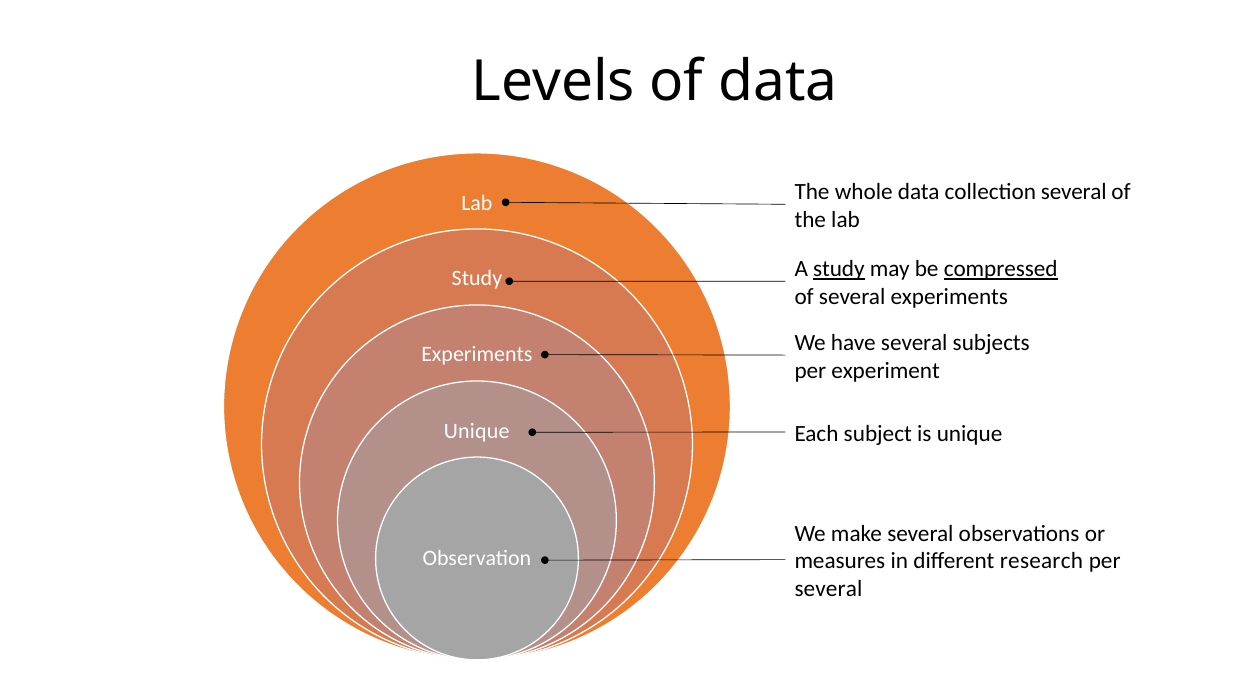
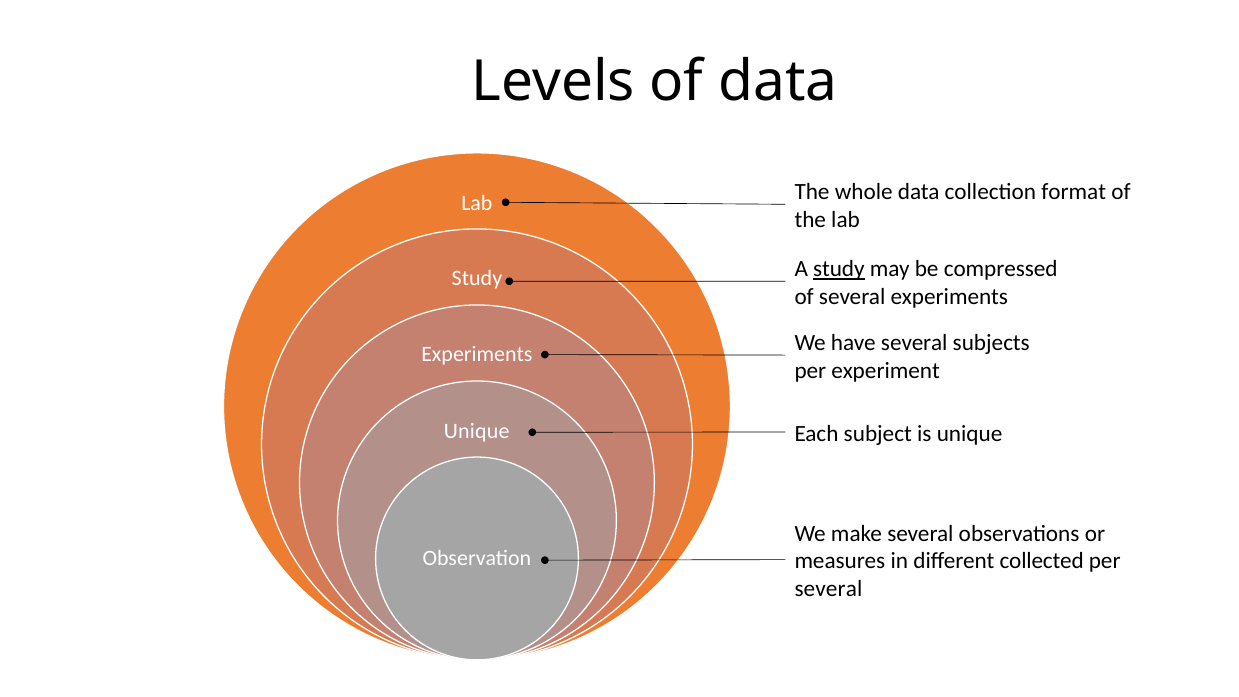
collection several: several -> format (1074, 192)
compressed underline: present -> none (1001, 269)
research: research -> collected (1042, 561)
